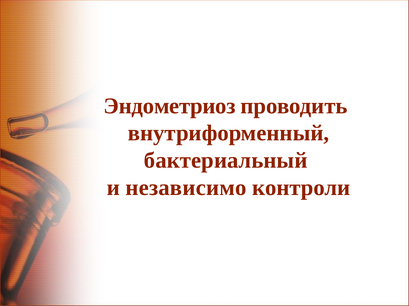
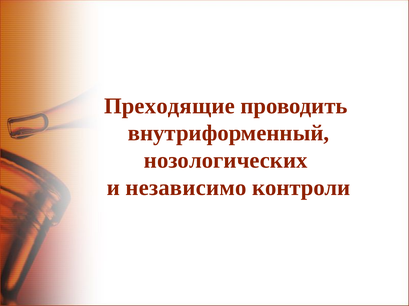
Эндометриоз: Эндометриоз -> Преходящие (169, 106)
бактериальный: бактериальный -> нозологических (226, 161)
